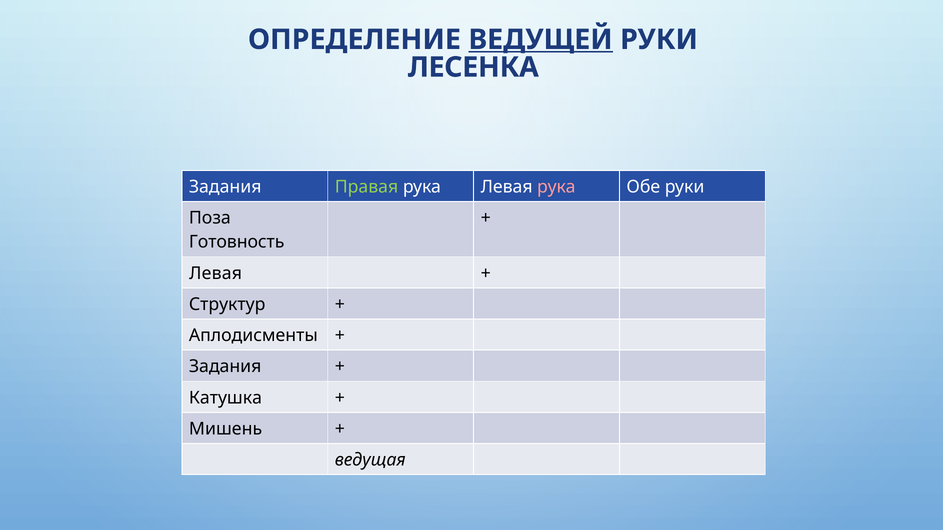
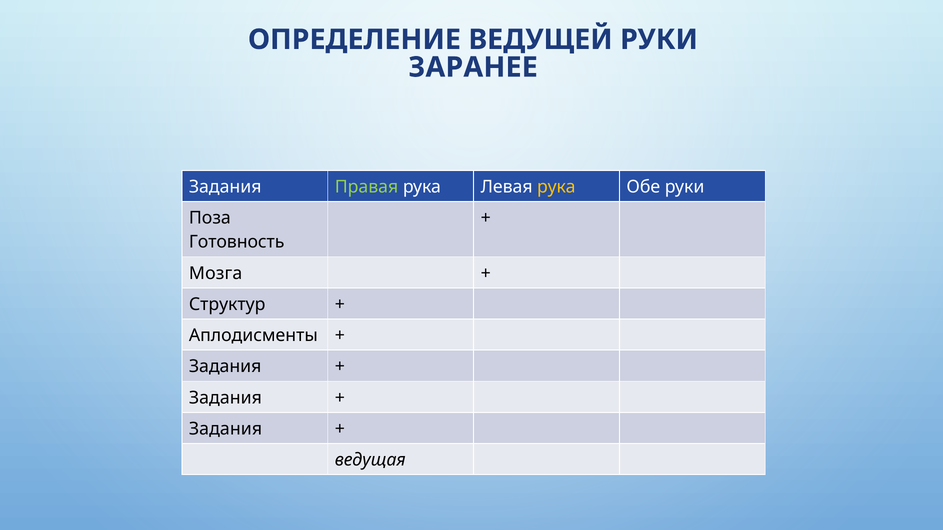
ВЕДУЩЕЙ underline: present -> none (541, 40)
ЛЕСЕНКА: ЛЕСЕНКА -> ЗАРАНЕЕ (473, 67)
рука colour: pink -> yellow (556, 187)
Левая: Левая -> Мозга (216, 273)
Катушка: Катушка -> Задания (225, 398)
Мишень: Мишень -> Задания (226, 429)
